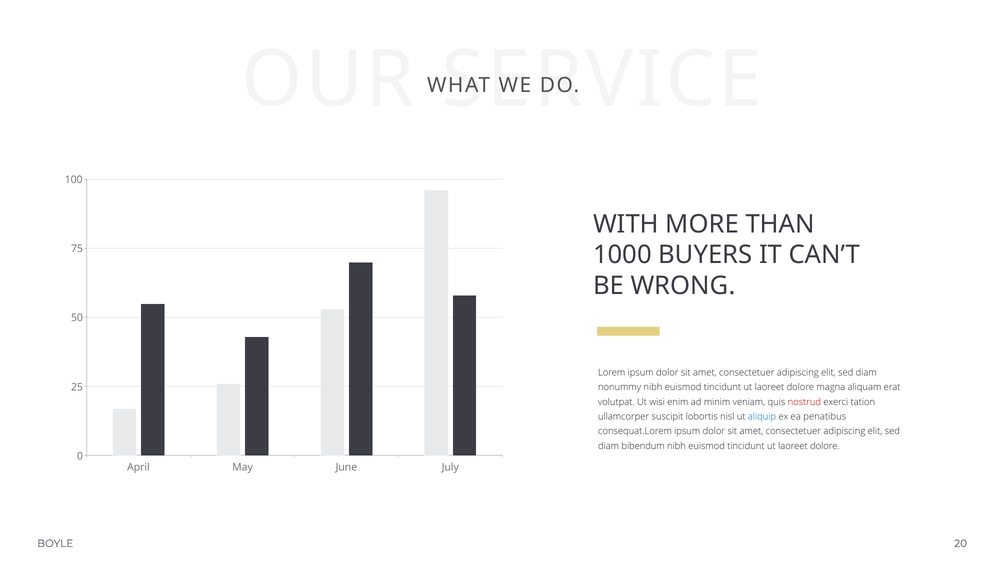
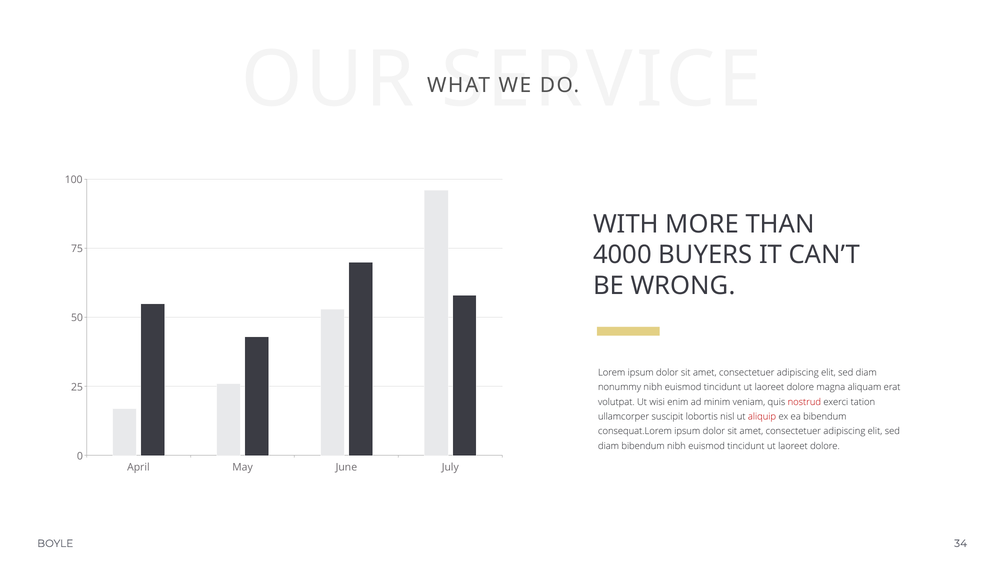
1000: 1000 -> 4000 (622, 255)
aliquip colour: blue -> red (762, 417)
ea penatibus: penatibus -> bibendum (825, 417)
20: 20 -> 34 (961, 543)
